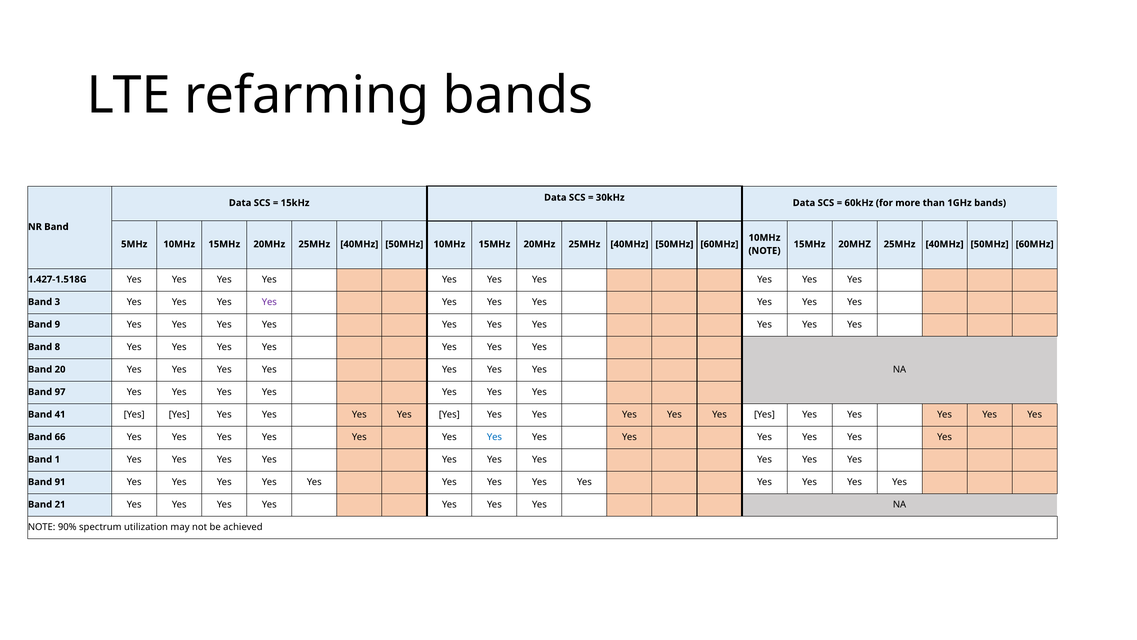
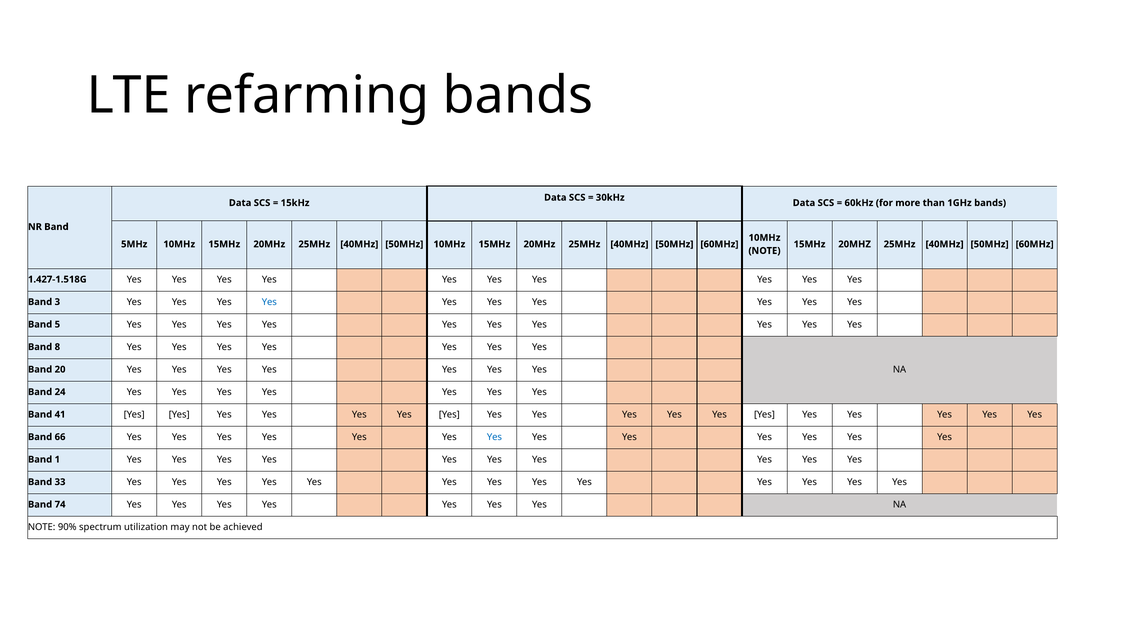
Yes colour: purple -> blue (269, 302)
9: 9 -> 5 (57, 324)
97: 97 -> 24 (60, 392)
91: 91 -> 33 (60, 482)
21: 21 -> 74 (60, 504)
